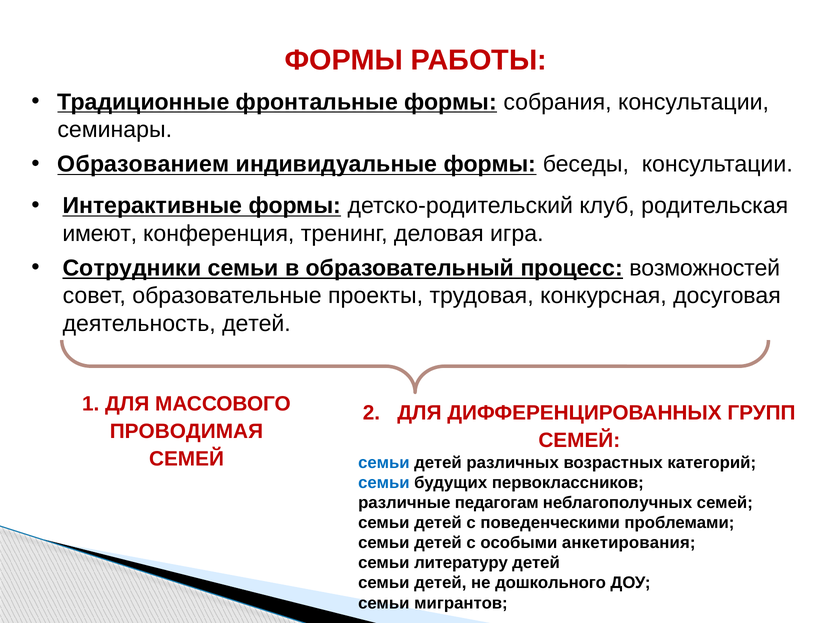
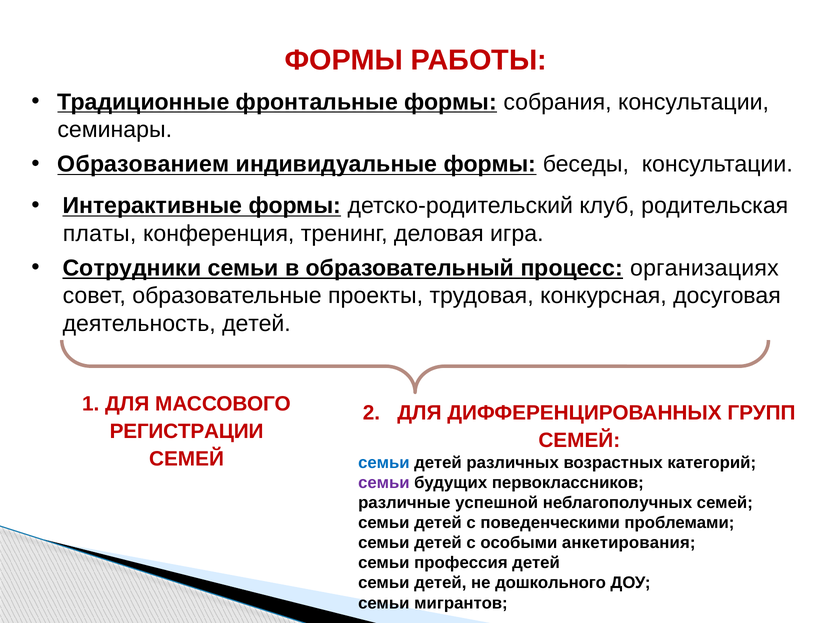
имеют: имеют -> платы (100, 234)
возможностей: возможностей -> организациях (704, 268)
ПРОВОДИМАЯ: ПРОВОДИМАЯ -> РЕГИСТРАЦИИ (187, 431)
семьи colour: blue -> purple (384, 483)
педагогам: педагогам -> успешной (497, 503)
литературу: литературу -> профессия (461, 563)
